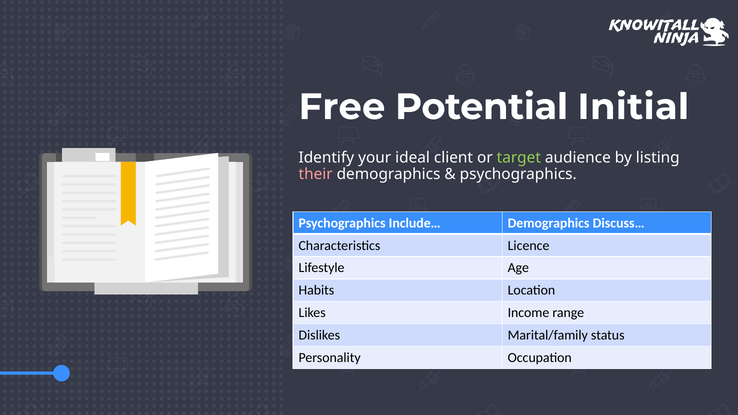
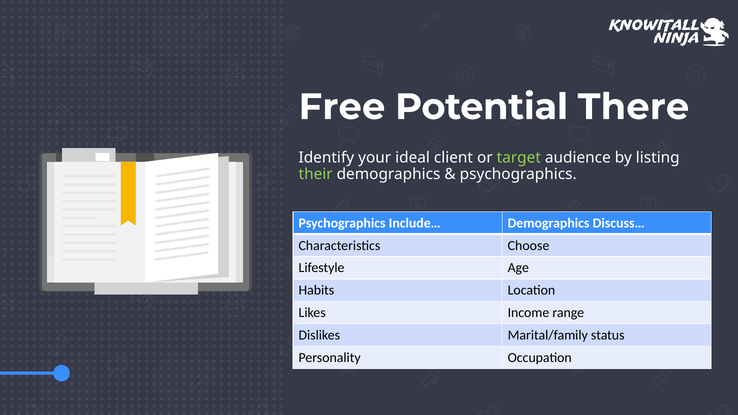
Initial: Initial -> There (633, 107)
their colour: pink -> light green (316, 174)
Licence: Licence -> Choose (529, 246)
